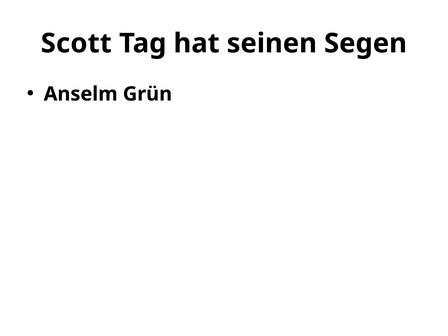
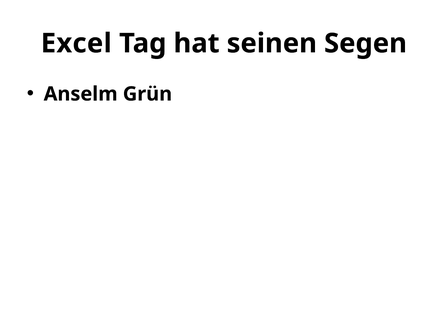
Scott: Scott -> Excel (76, 43)
